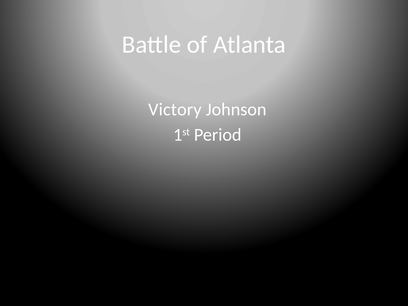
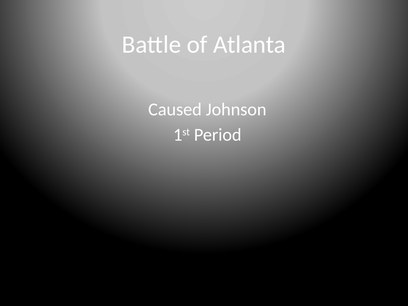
Victory: Victory -> Caused (175, 109)
